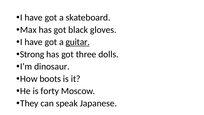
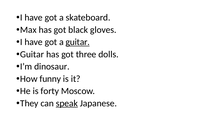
Strong: Strong -> Guitar (32, 54)
boots: boots -> funny (50, 79)
speak underline: none -> present (67, 103)
